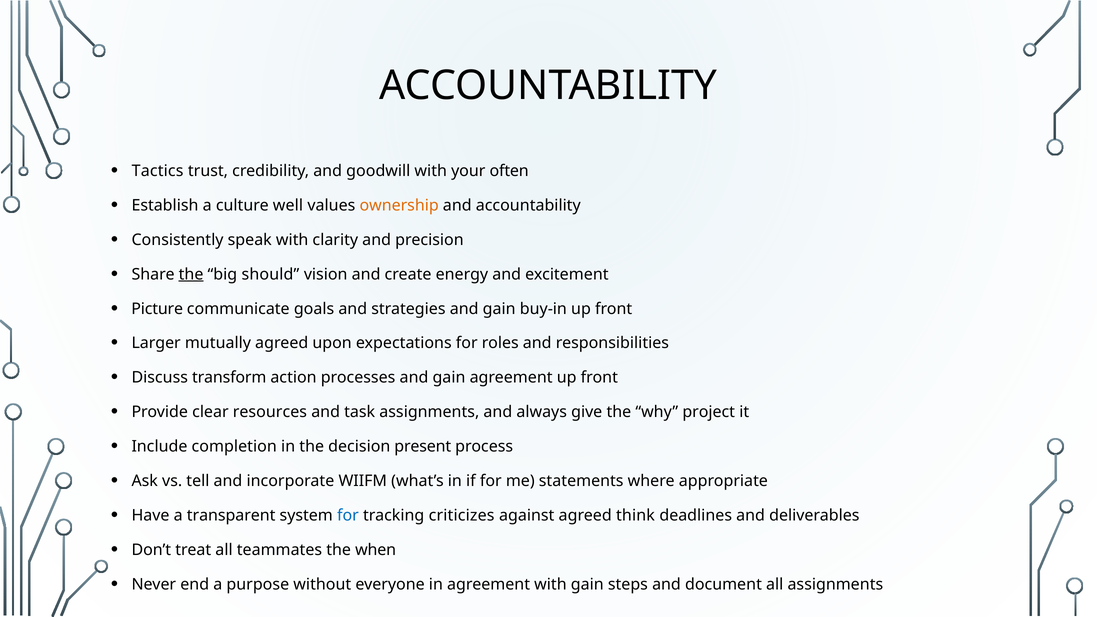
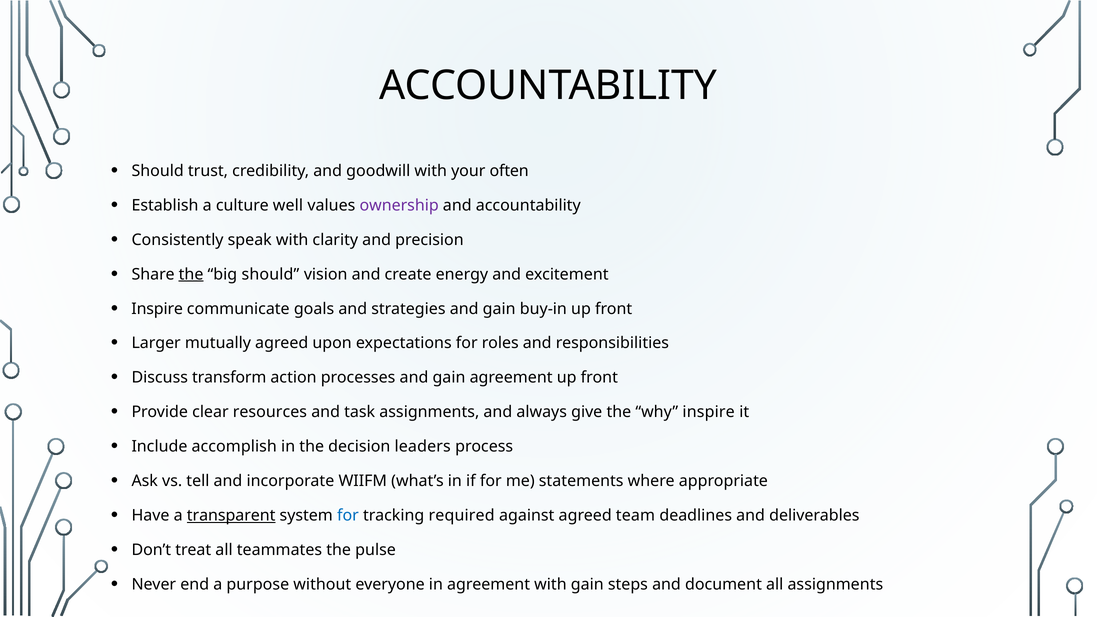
Tactics: Tactics -> Should (158, 171)
ownership colour: orange -> purple (399, 205)
Picture: Picture -> Inspire (157, 309)
why project: project -> inspire (709, 412)
completion: completion -> accomplish (234, 447)
present: present -> leaders (423, 447)
transparent underline: none -> present (231, 516)
criticizes: criticizes -> required (462, 516)
think: think -> team (635, 516)
when: when -> pulse (376, 550)
